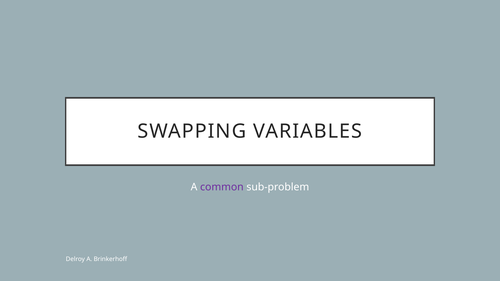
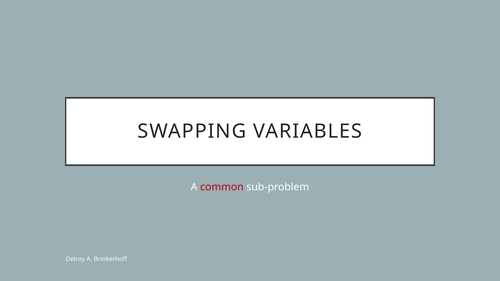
common colour: purple -> red (222, 187)
